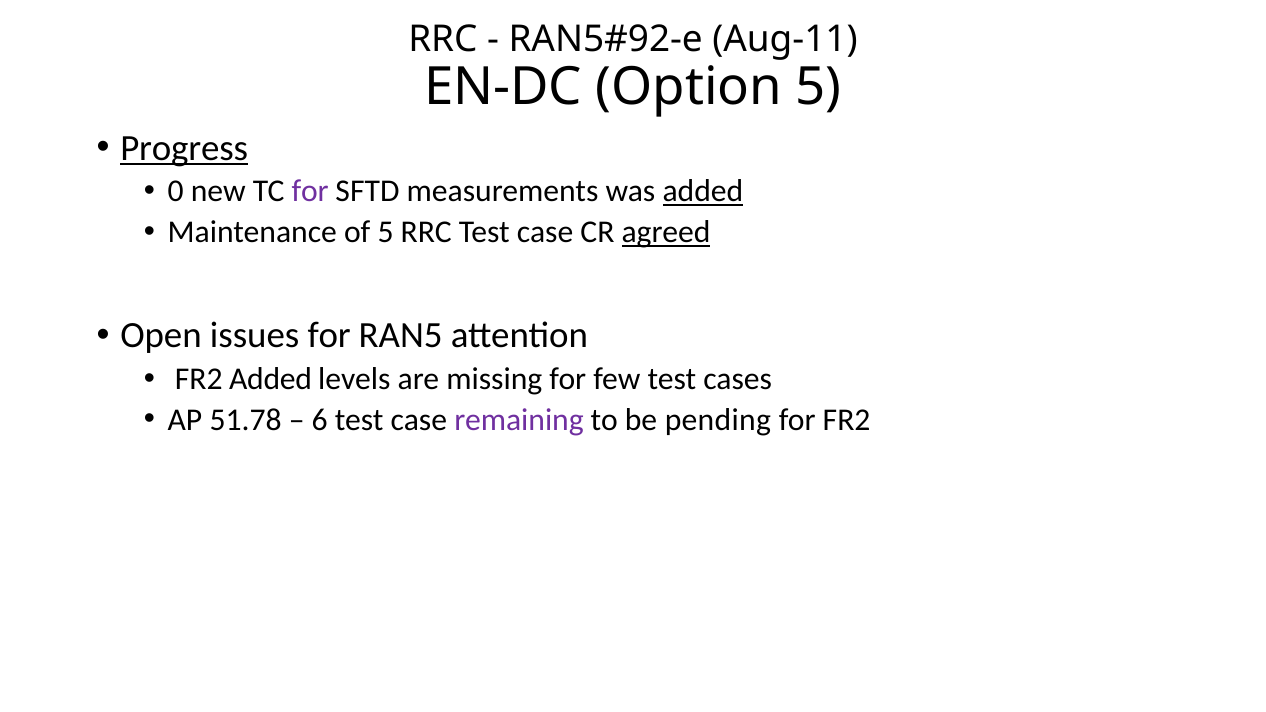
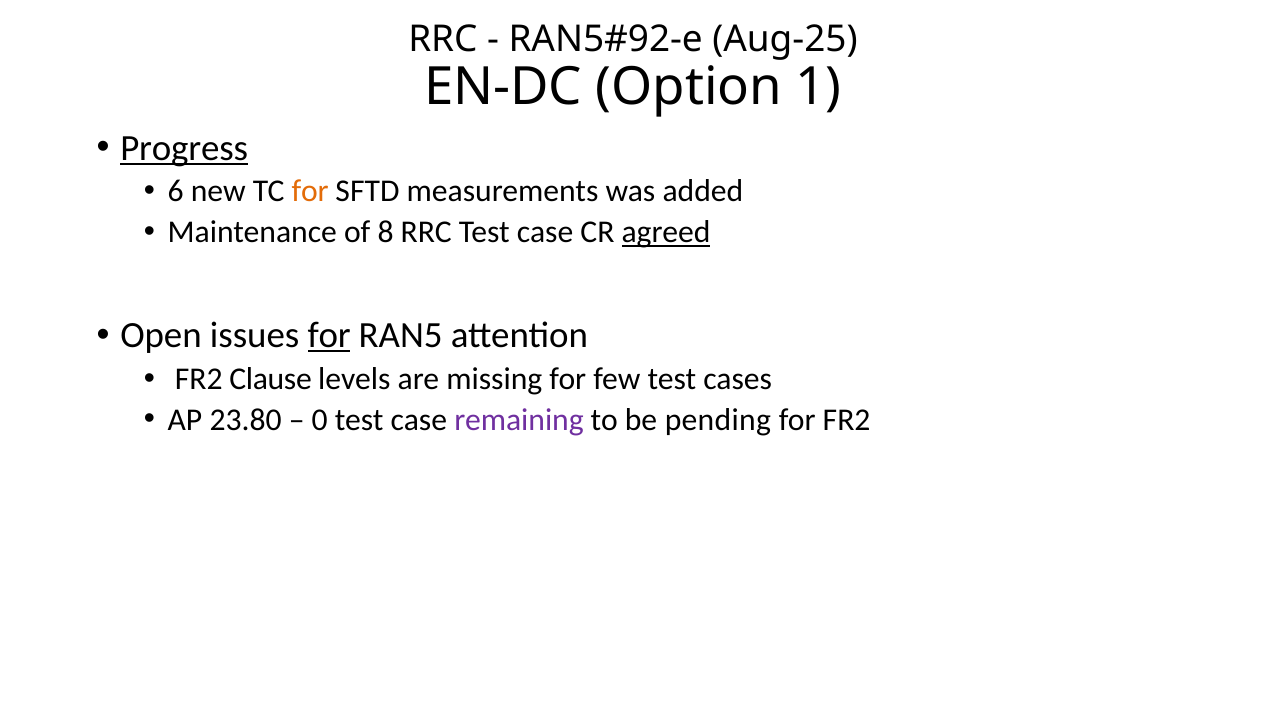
Aug-11: Aug-11 -> Aug-25 (785, 39)
Option 5: 5 -> 1 (819, 87)
0: 0 -> 6 (176, 192)
for colour: purple -> orange (310, 192)
added underline: present -> none (703, 192)
of 5: 5 -> 8 (386, 232)
for underline: none -> present (329, 335)
FR2 Added: Added -> Clause (271, 379)
51.78: 51.78 -> 23.80 (246, 420)
6: 6 -> 0 (320, 420)
